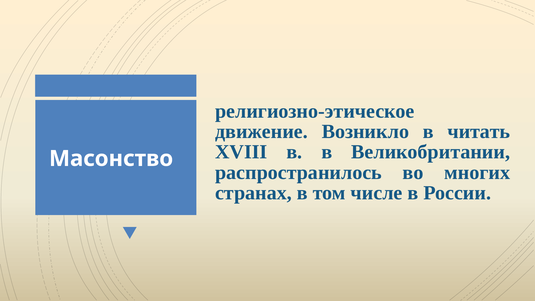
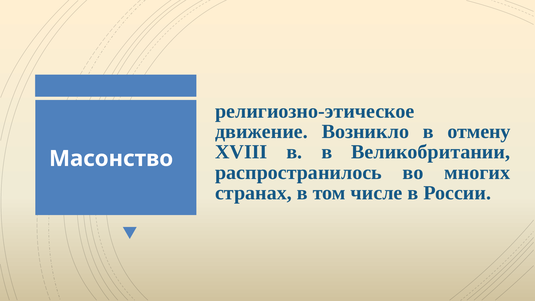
читать: читать -> отмену (479, 132)
